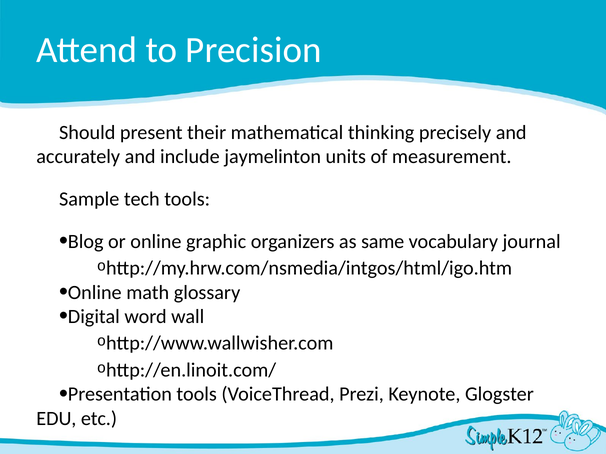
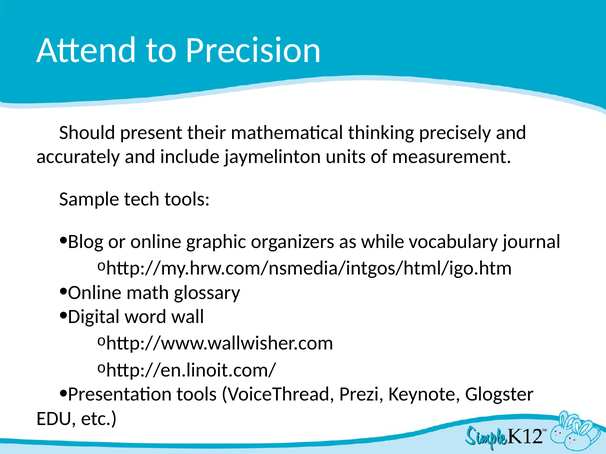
same: same -> while (383, 242)
